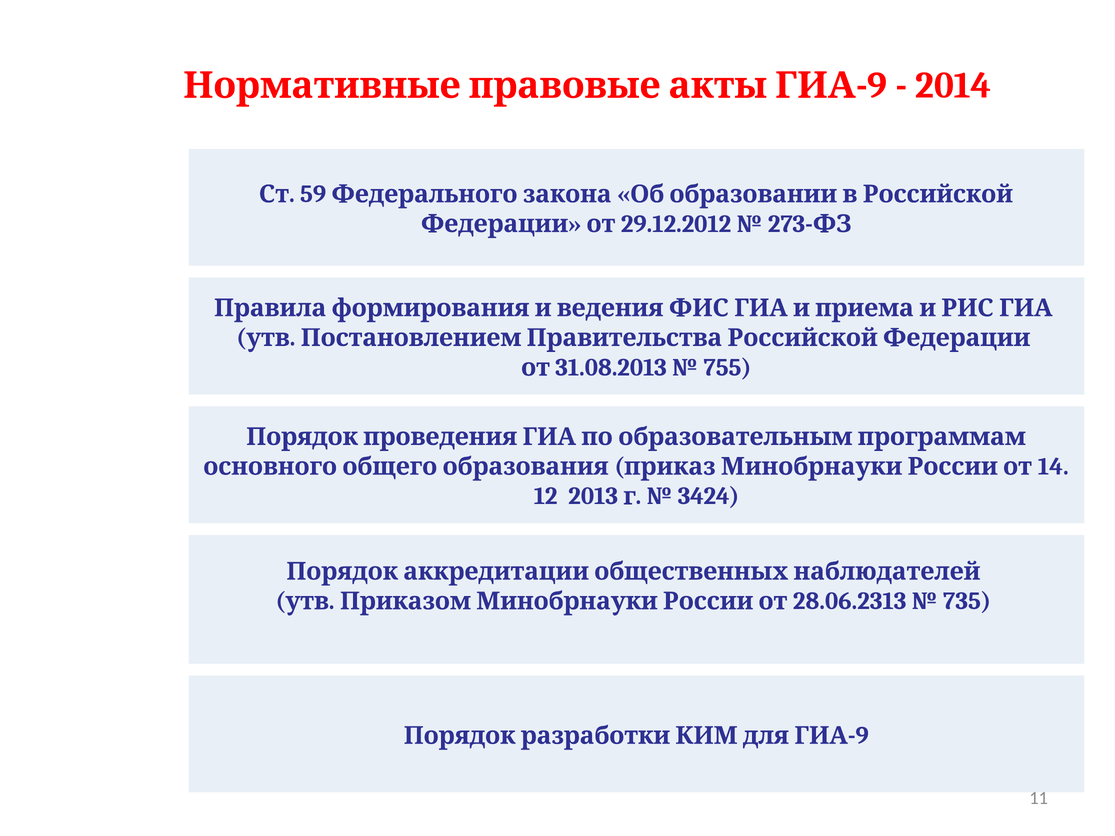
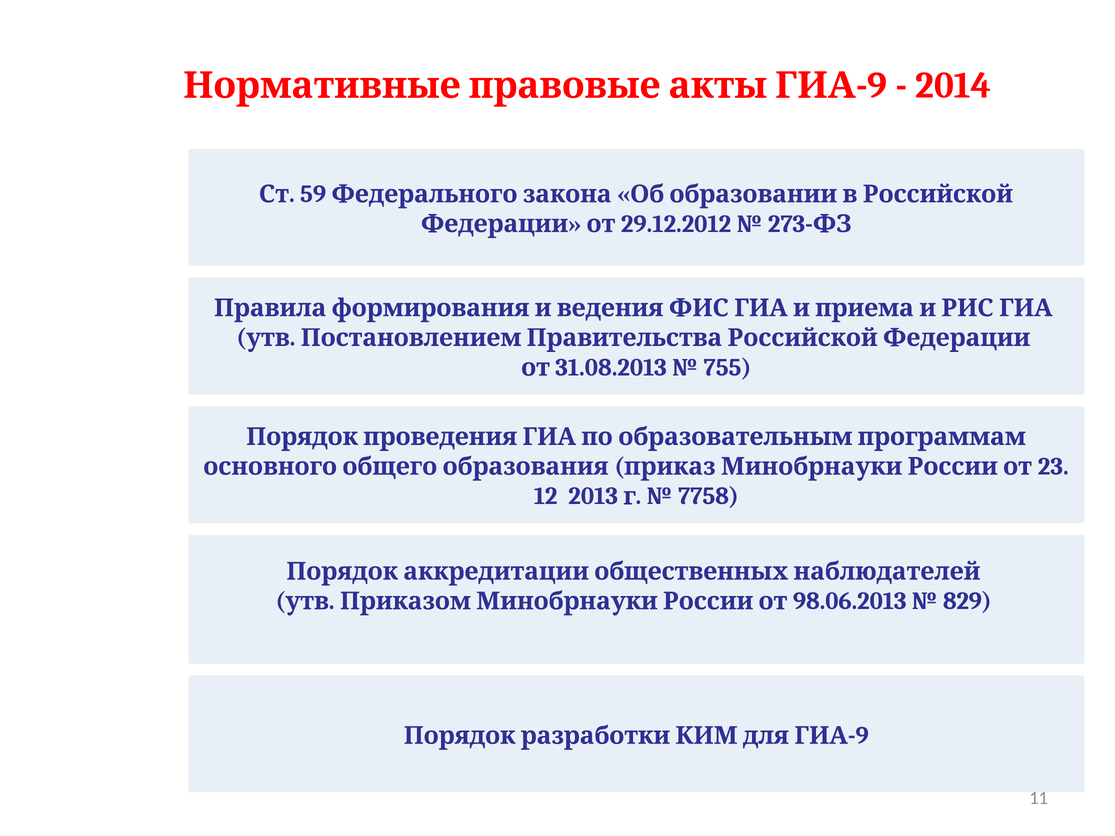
14: 14 -> 23 (1053, 467)
3424: 3424 -> 7758 (709, 496)
28.06.2313: 28.06.2313 -> 98.06.2013 (850, 601)
735: 735 -> 829 (967, 601)
